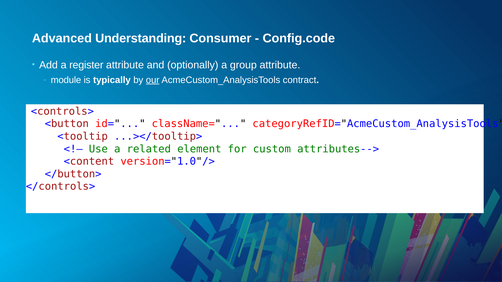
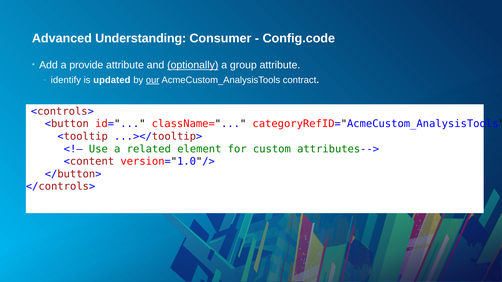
register: register -> provide (86, 65)
optionally underline: none -> present (193, 65)
module: module -> identify (66, 80)
typically: typically -> updated (112, 80)
